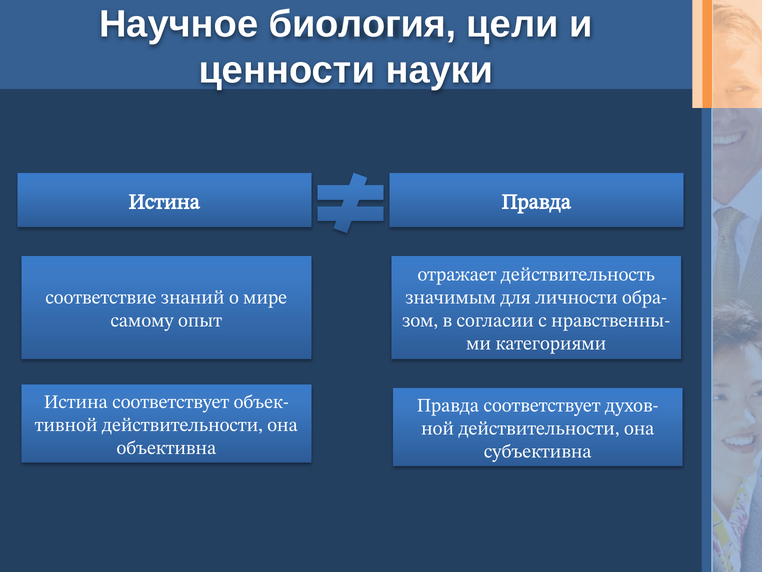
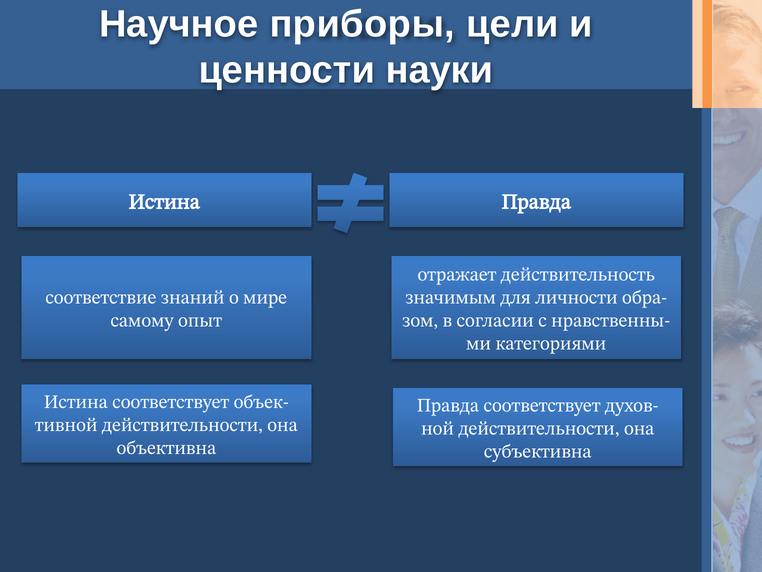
биология: биология -> приборы (362, 24)
